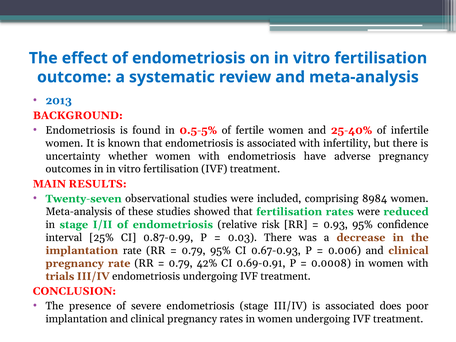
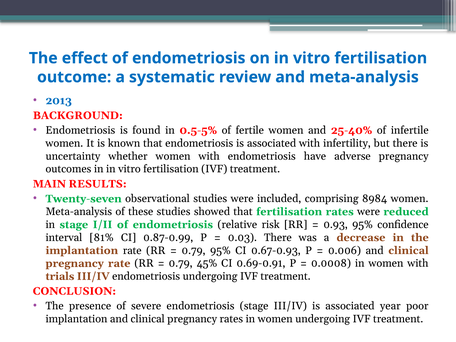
25%: 25% -> 81% (102, 238)
42%: 42% -> 45% (207, 263)
does: does -> year (390, 306)
